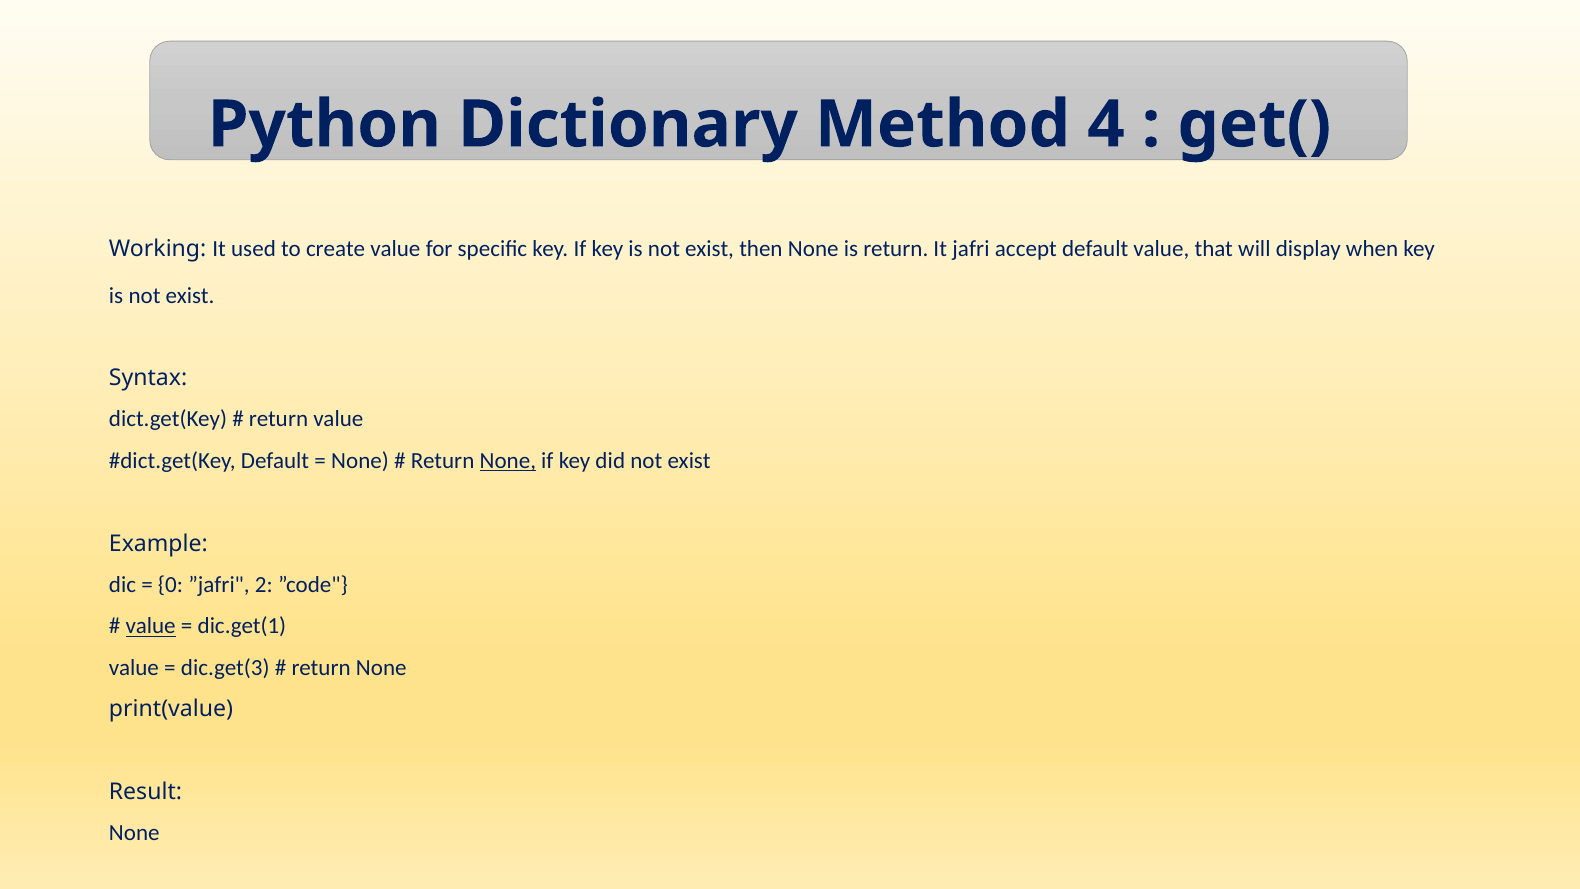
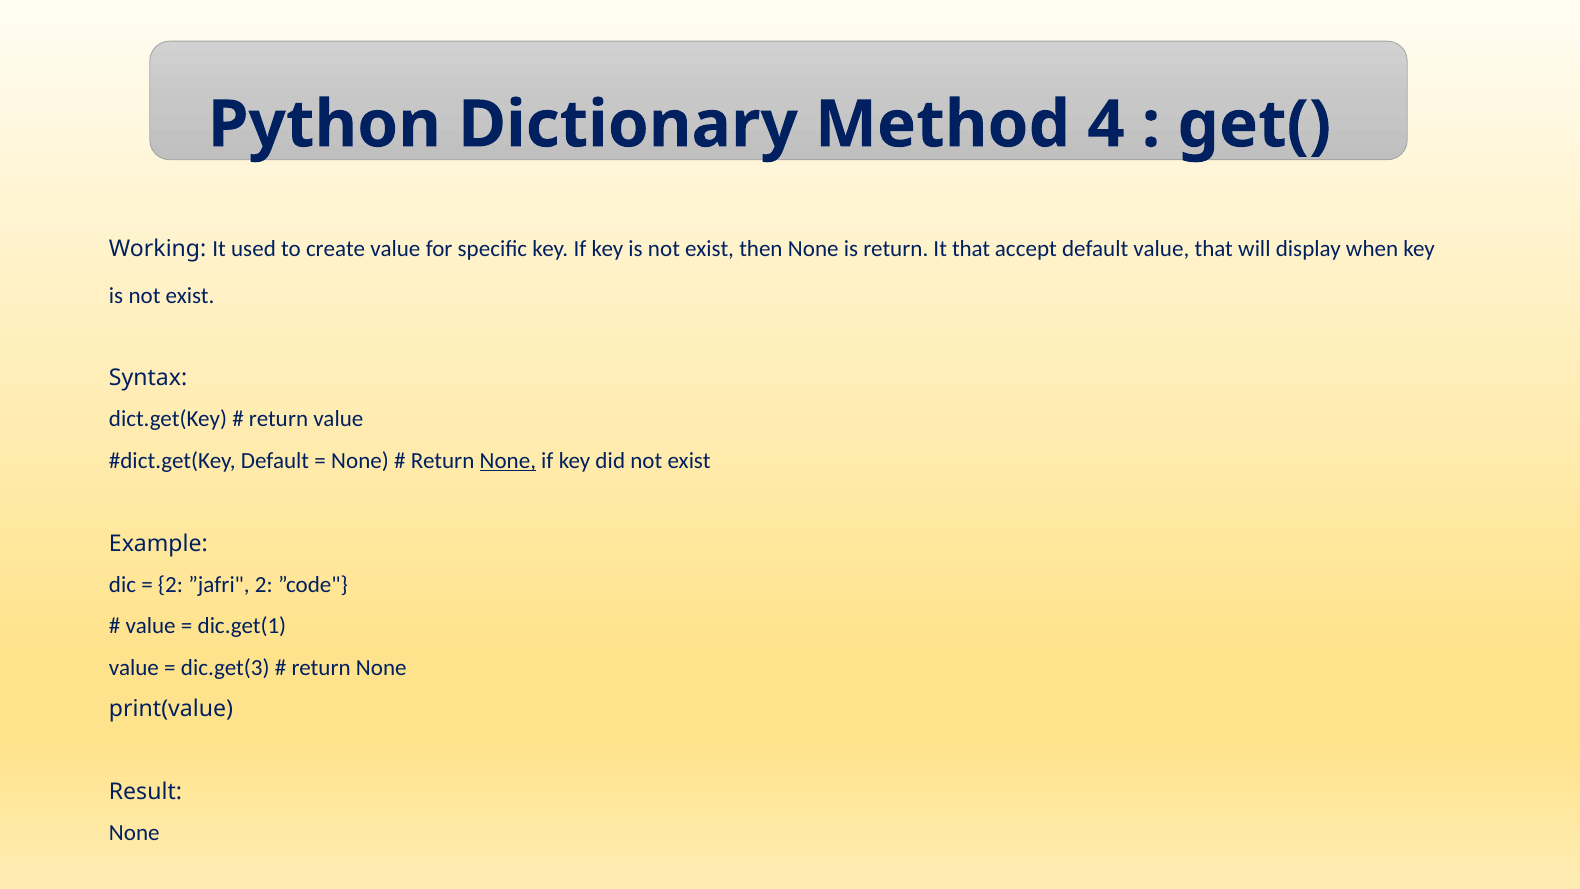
It jafri: jafri -> that (971, 249)
0: 0 -> 2 (171, 585)
value underline: present -> none (151, 626)
